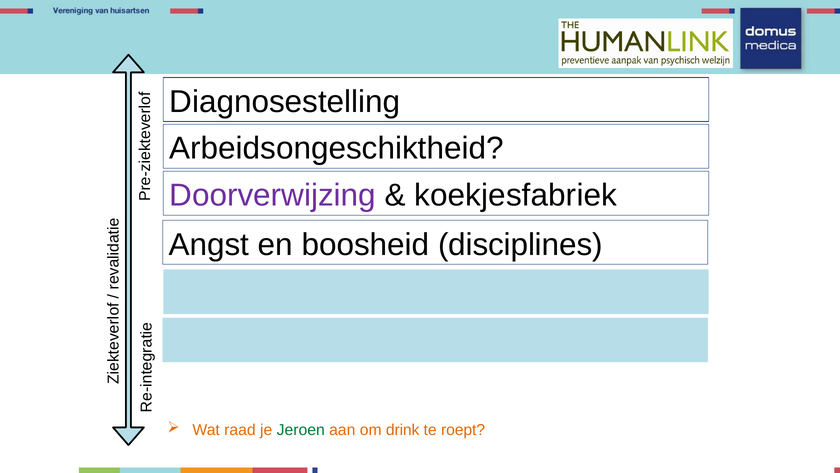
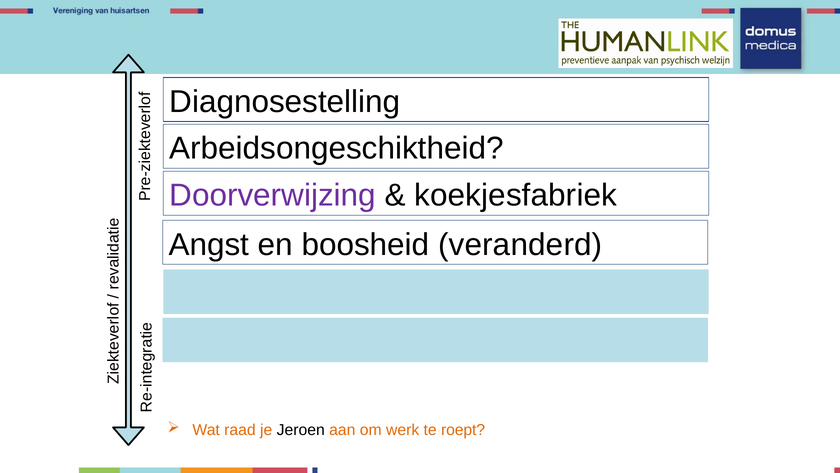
disciplines: disciplines -> veranderd (520, 244)
Jeroen colour: green -> black (301, 430)
drink: drink -> werk (403, 430)
